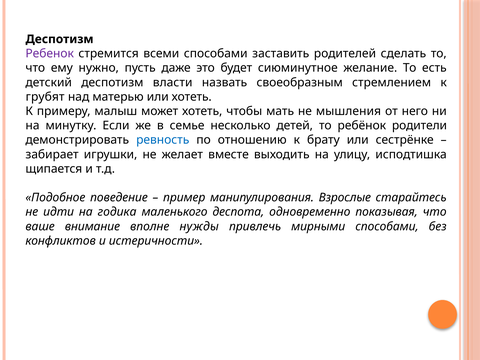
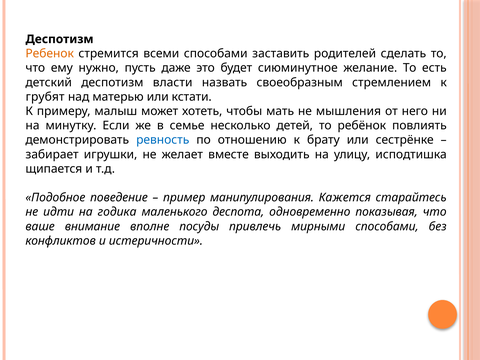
Ребенок colour: purple -> orange (50, 54)
или хотеть: хотеть -> кстати (192, 97)
родители: родители -> повлиять (419, 126)
Взрослые: Взрослые -> Кажется (345, 198)
нужды: нужды -> посуды (199, 226)
